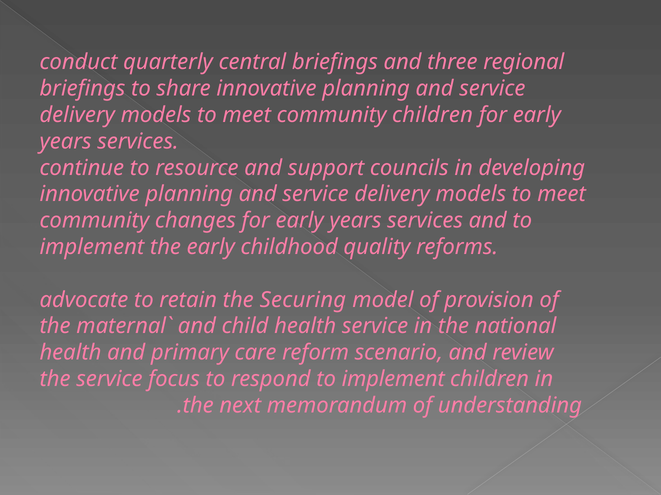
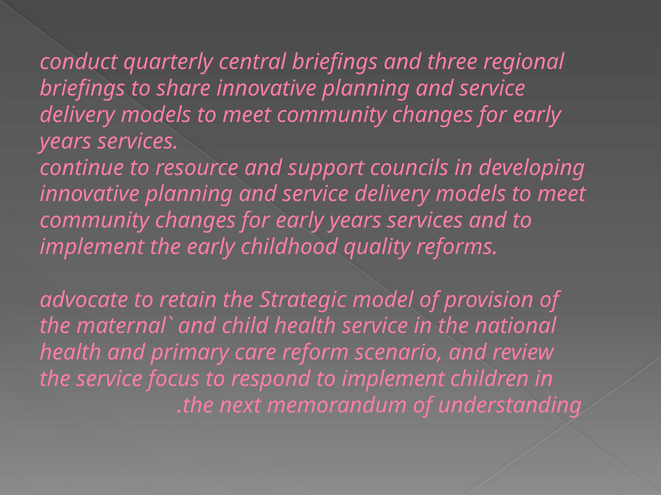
children: children -> changes (433, 115)
Securing: Securing -> Strategic (303, 300)
